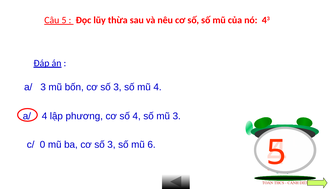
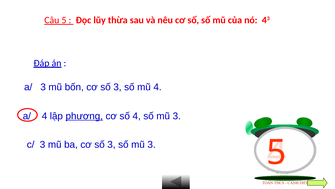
phương underline: none -> present (84, 116)
c/ 0: 0 -> 3 (43, 144)
3 số mũ 6: 6 -> 3 (152, 144)
